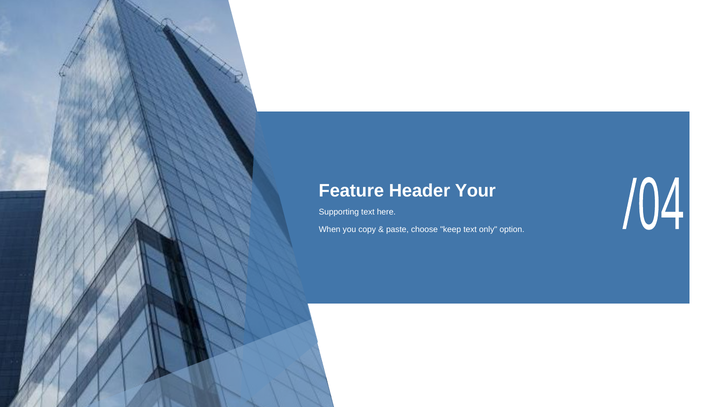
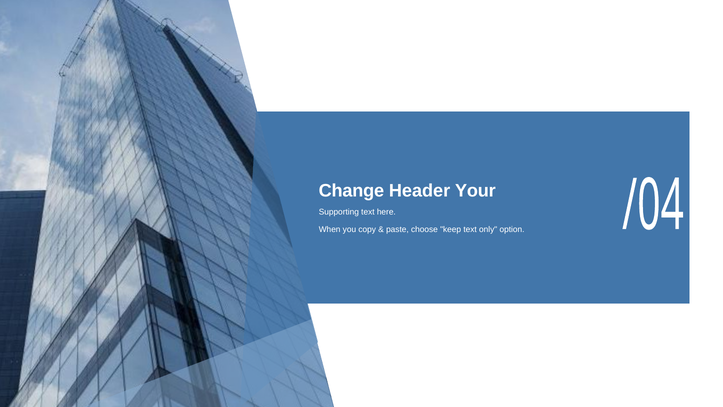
Feature: Feature -> Change (351, 191)
